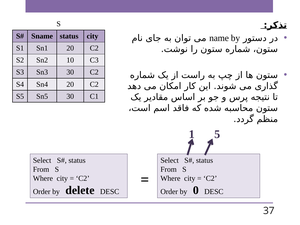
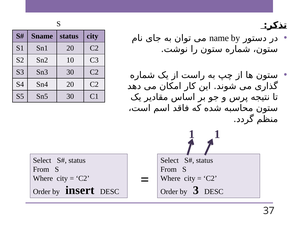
1 5: 5 -> 1 (217, 134)
delete: delete -> insert (80, 190)
0: 0 -> 3 (196, 190)
